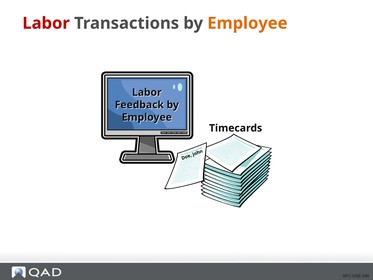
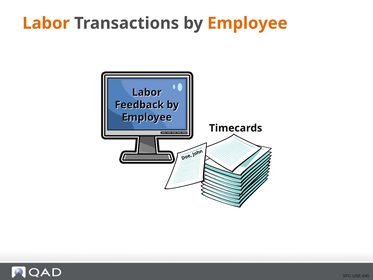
Labor colour: red -> orange (46, 23)
